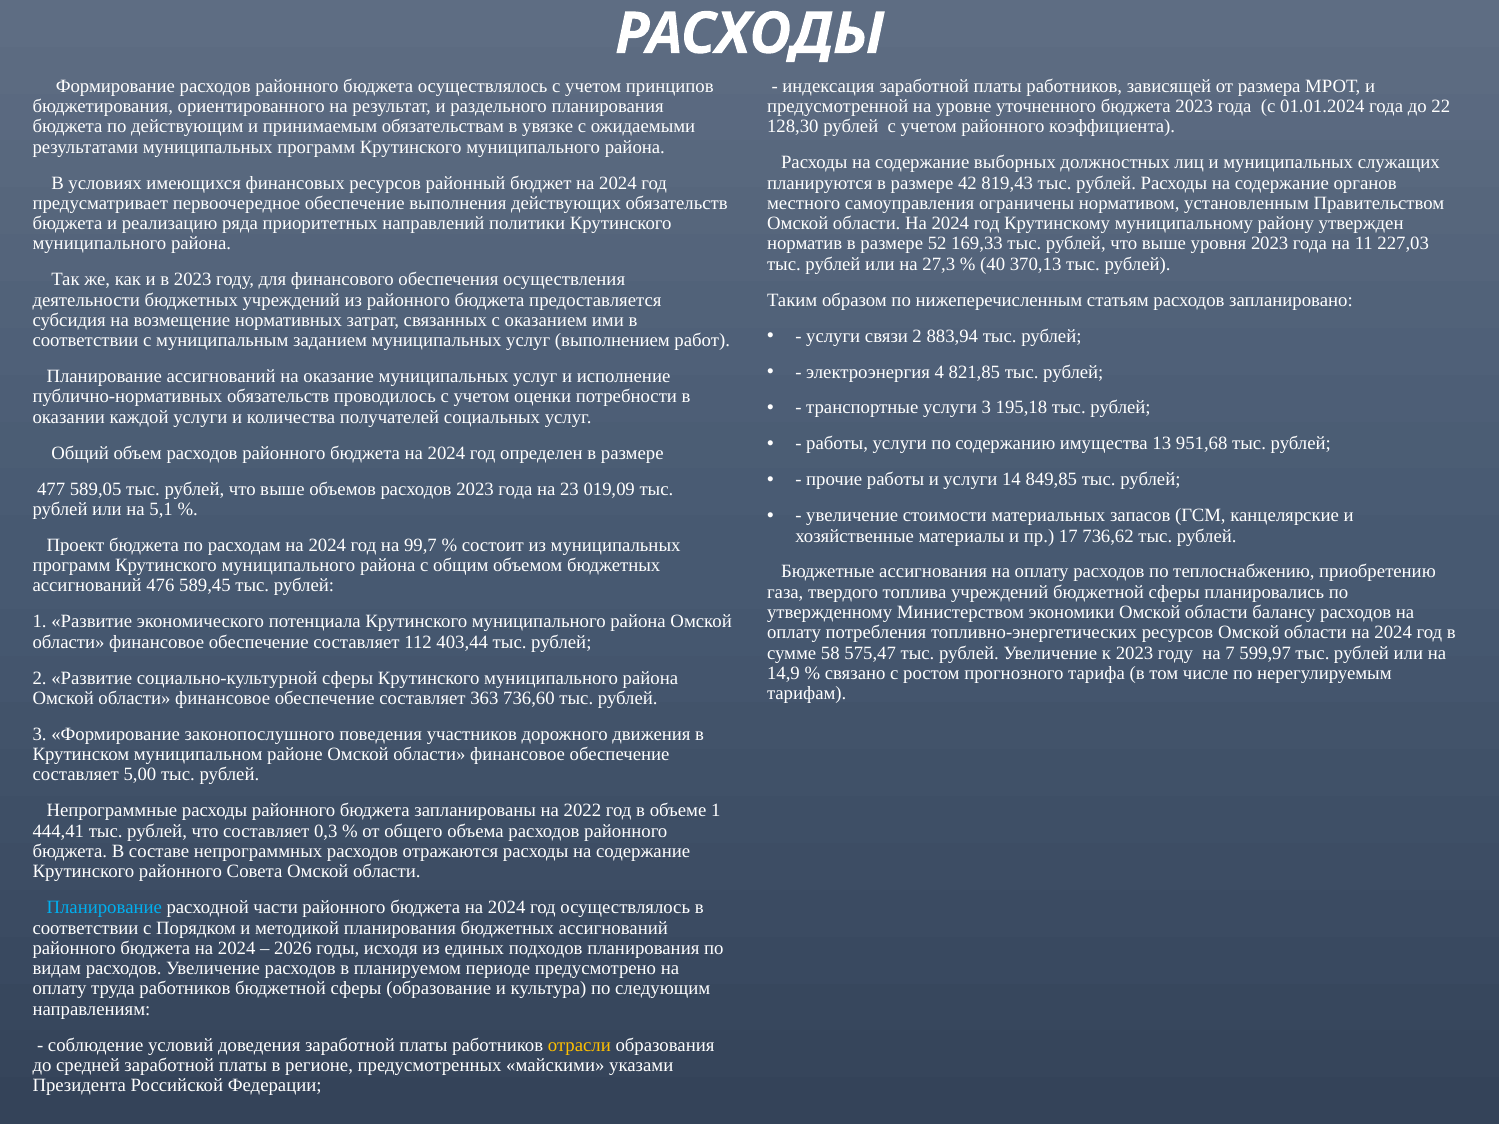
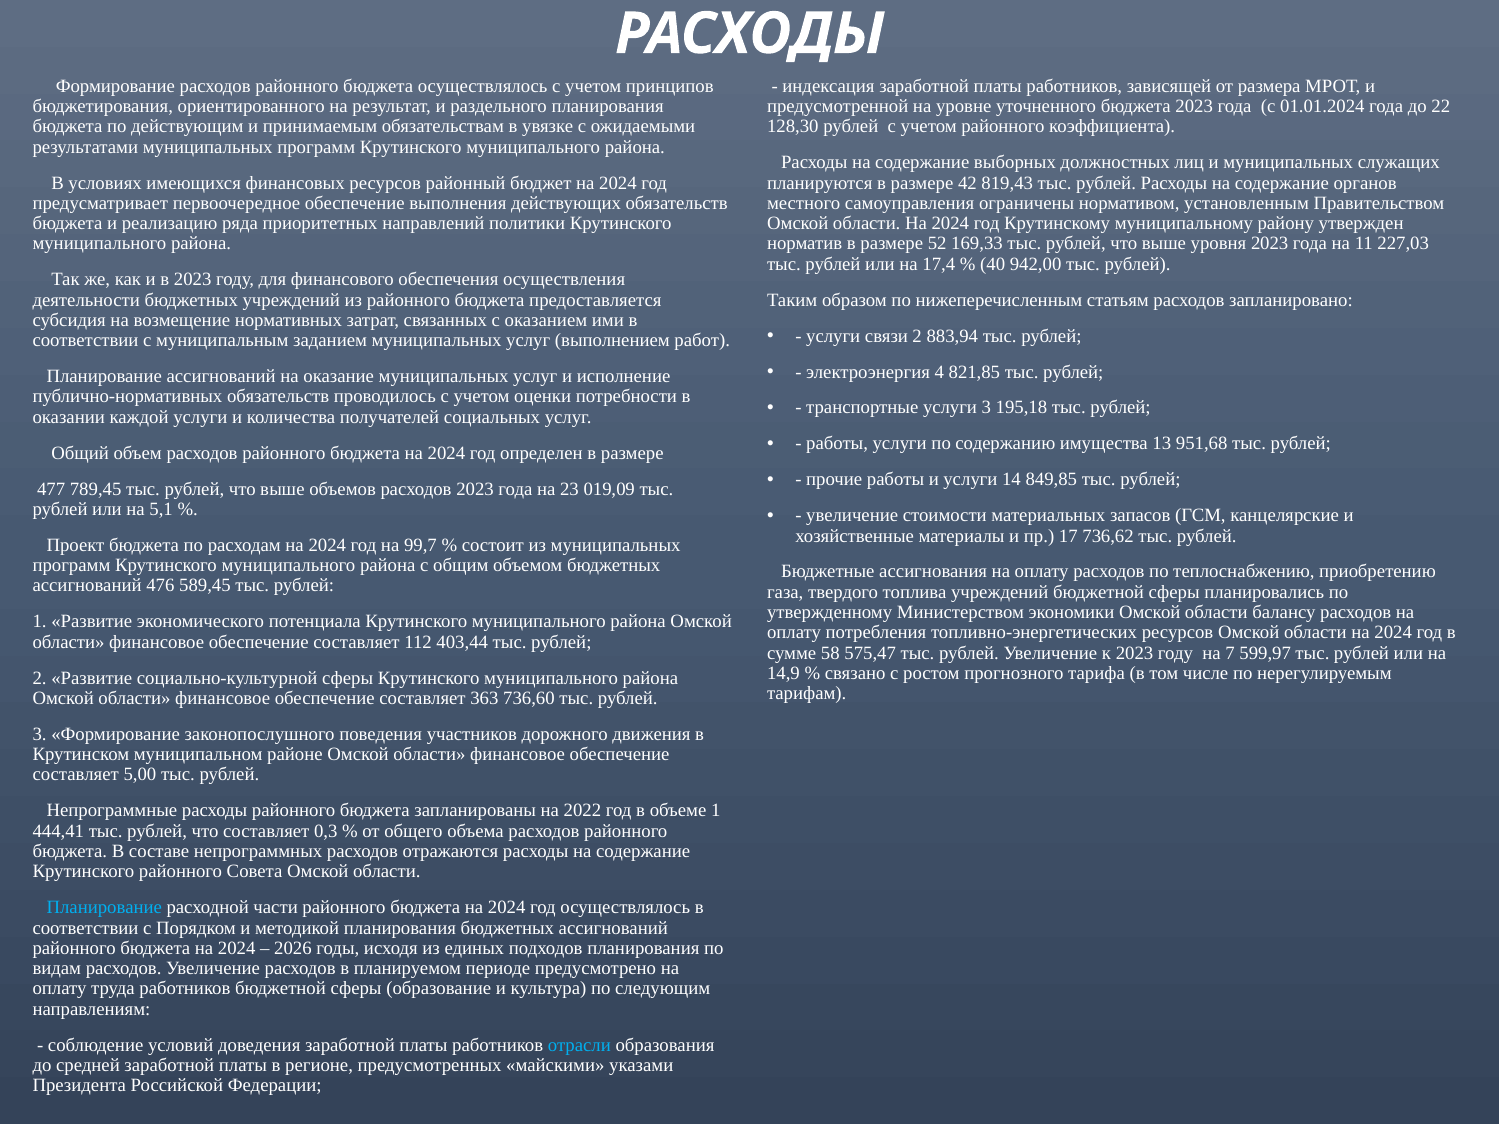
27,3: 27,3 -> 17,4 (939, 264)
370,13: 370,13 -> 942,00 (1036, 264)
589,05: 589,05 -> 789,45 (96, 489)
отрасли colour: yellow -> light blue (579, 1045)
